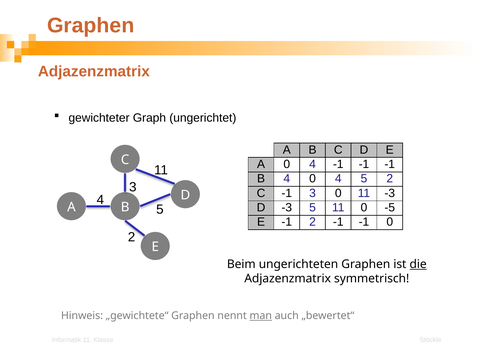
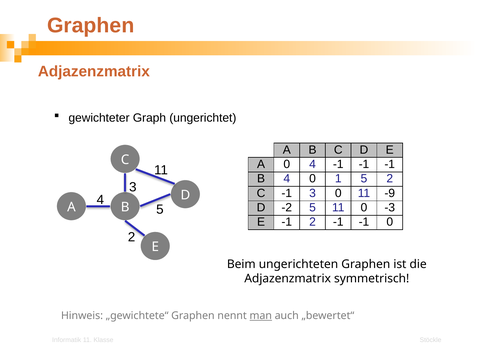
4 0 4: 4 -> 1 (338, 179)
11 -3: -3 -> -9 (390, 193)
D -3: -3 -> -2 (287, 208)
-5: -5 -> -3 (390, 208)
die underline: present -> none (418, 265)
